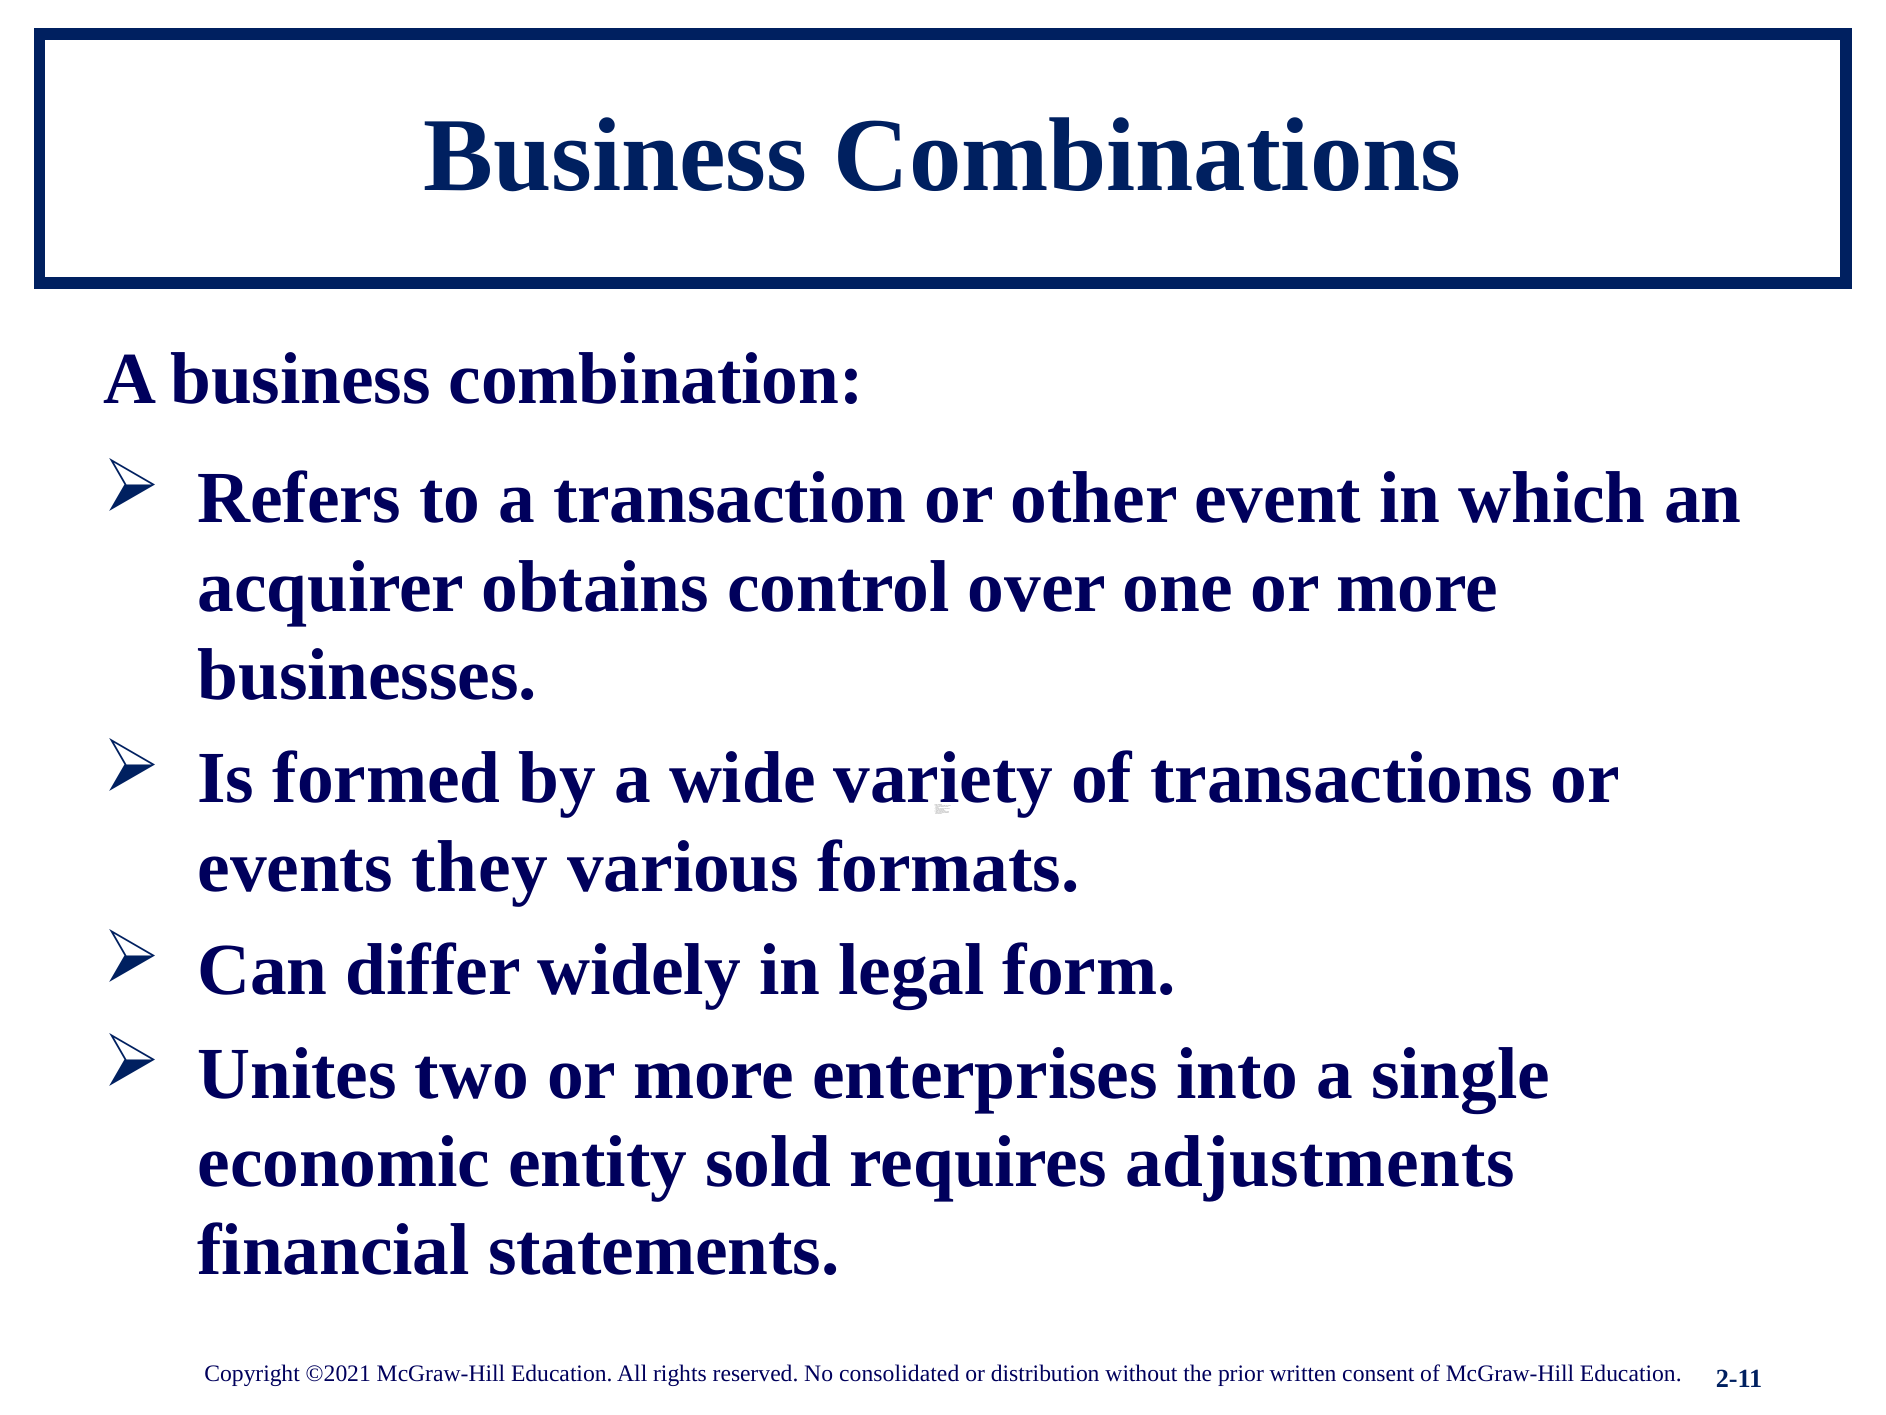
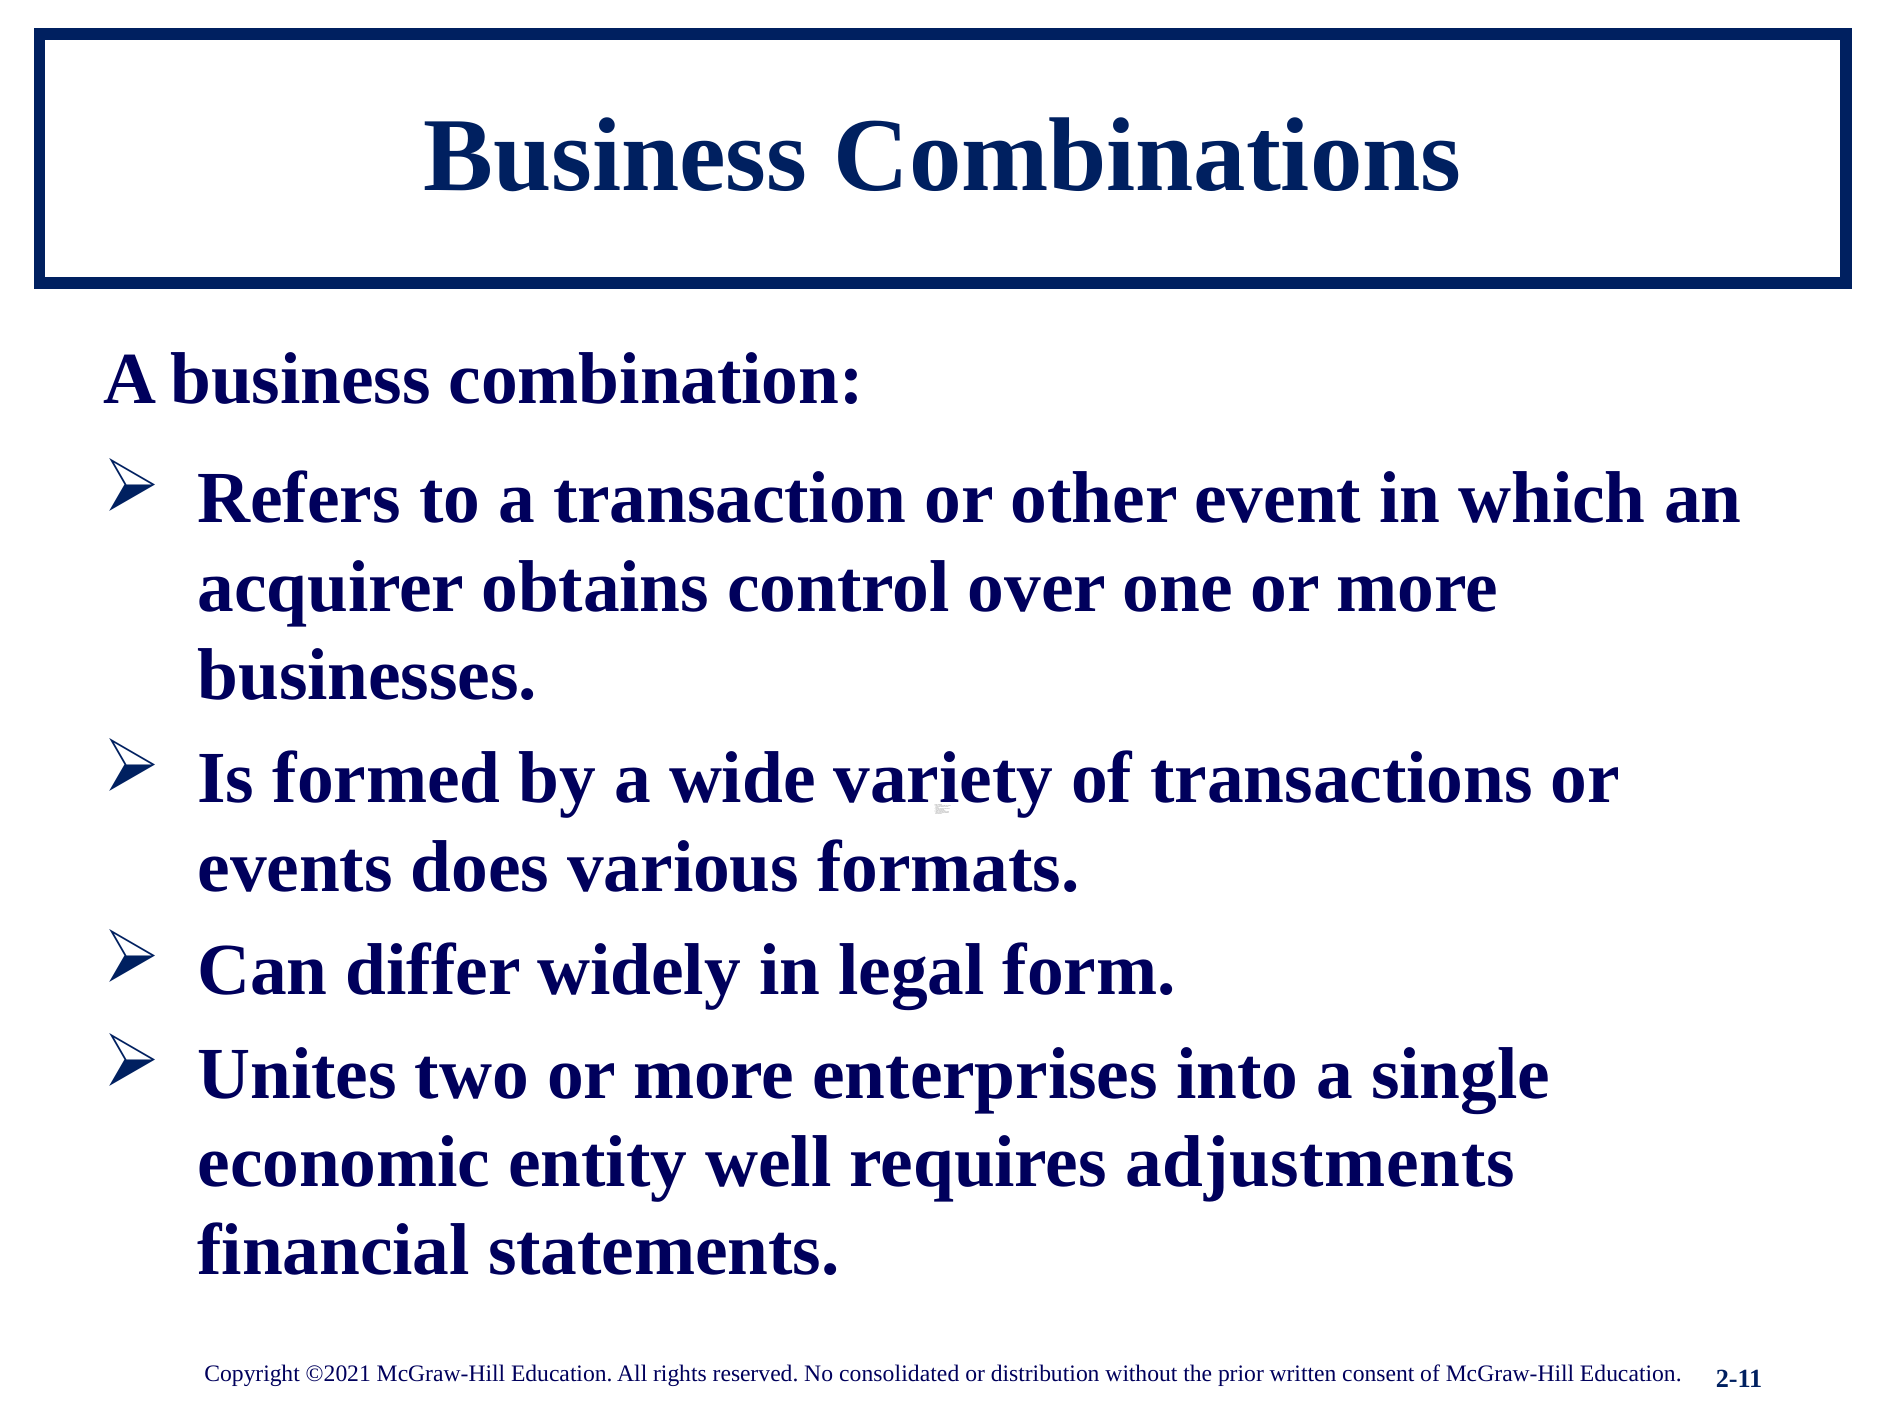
they: they -> does (480, 867)
sold: sold -> well (768, 1162)
